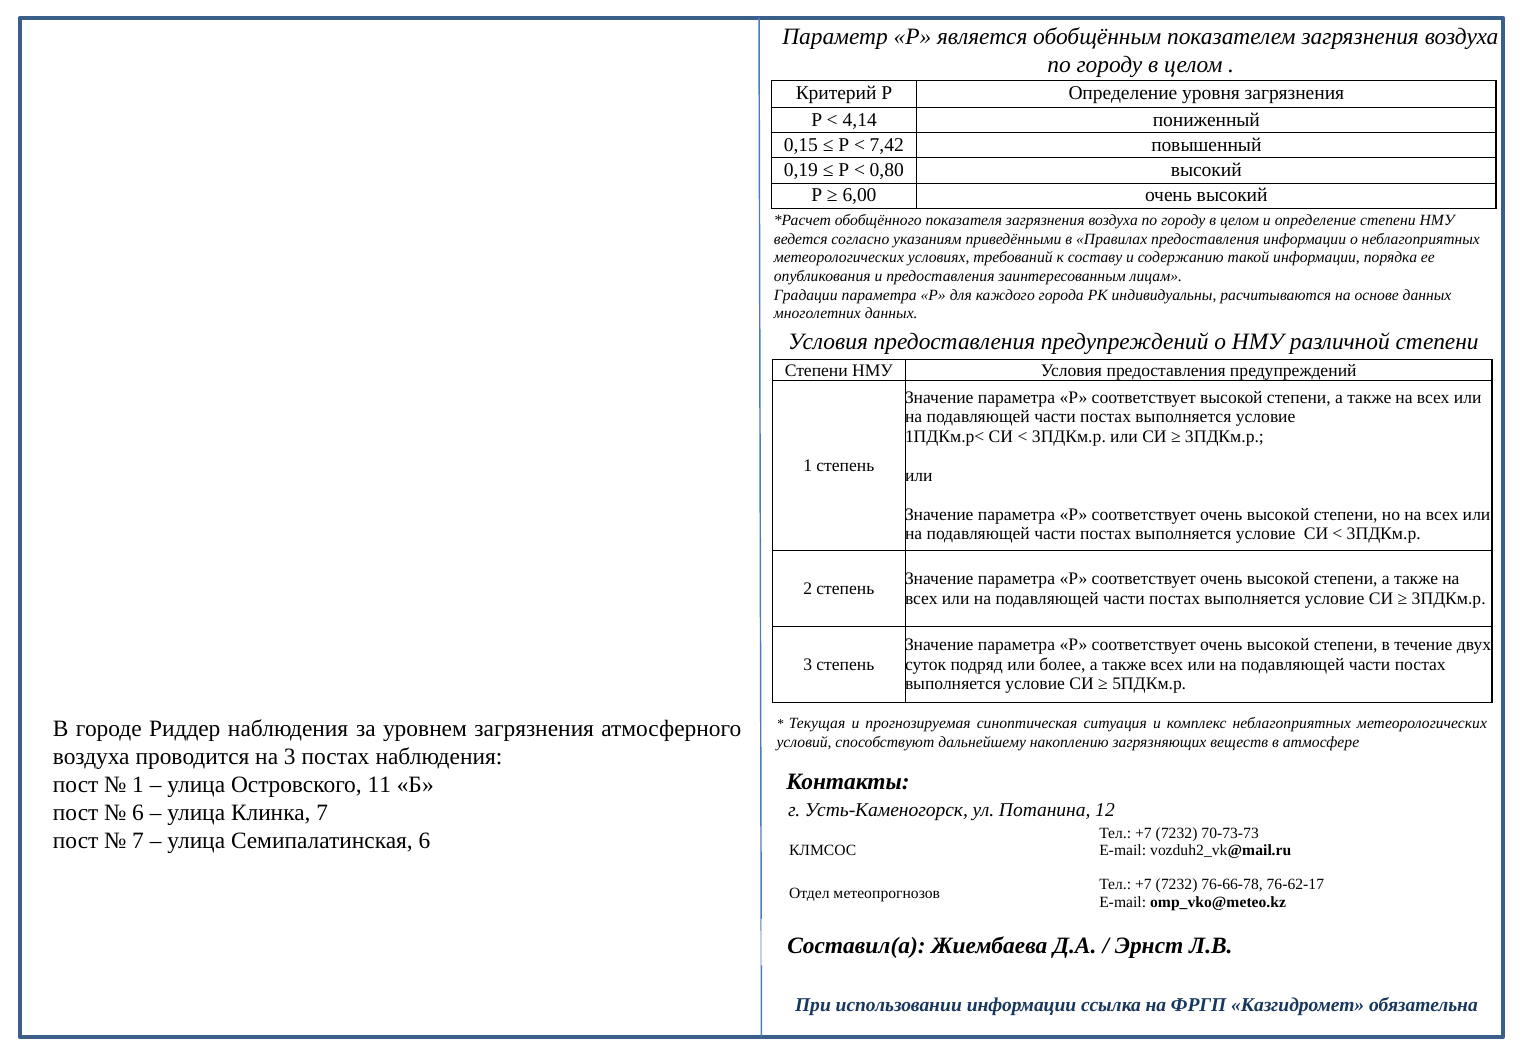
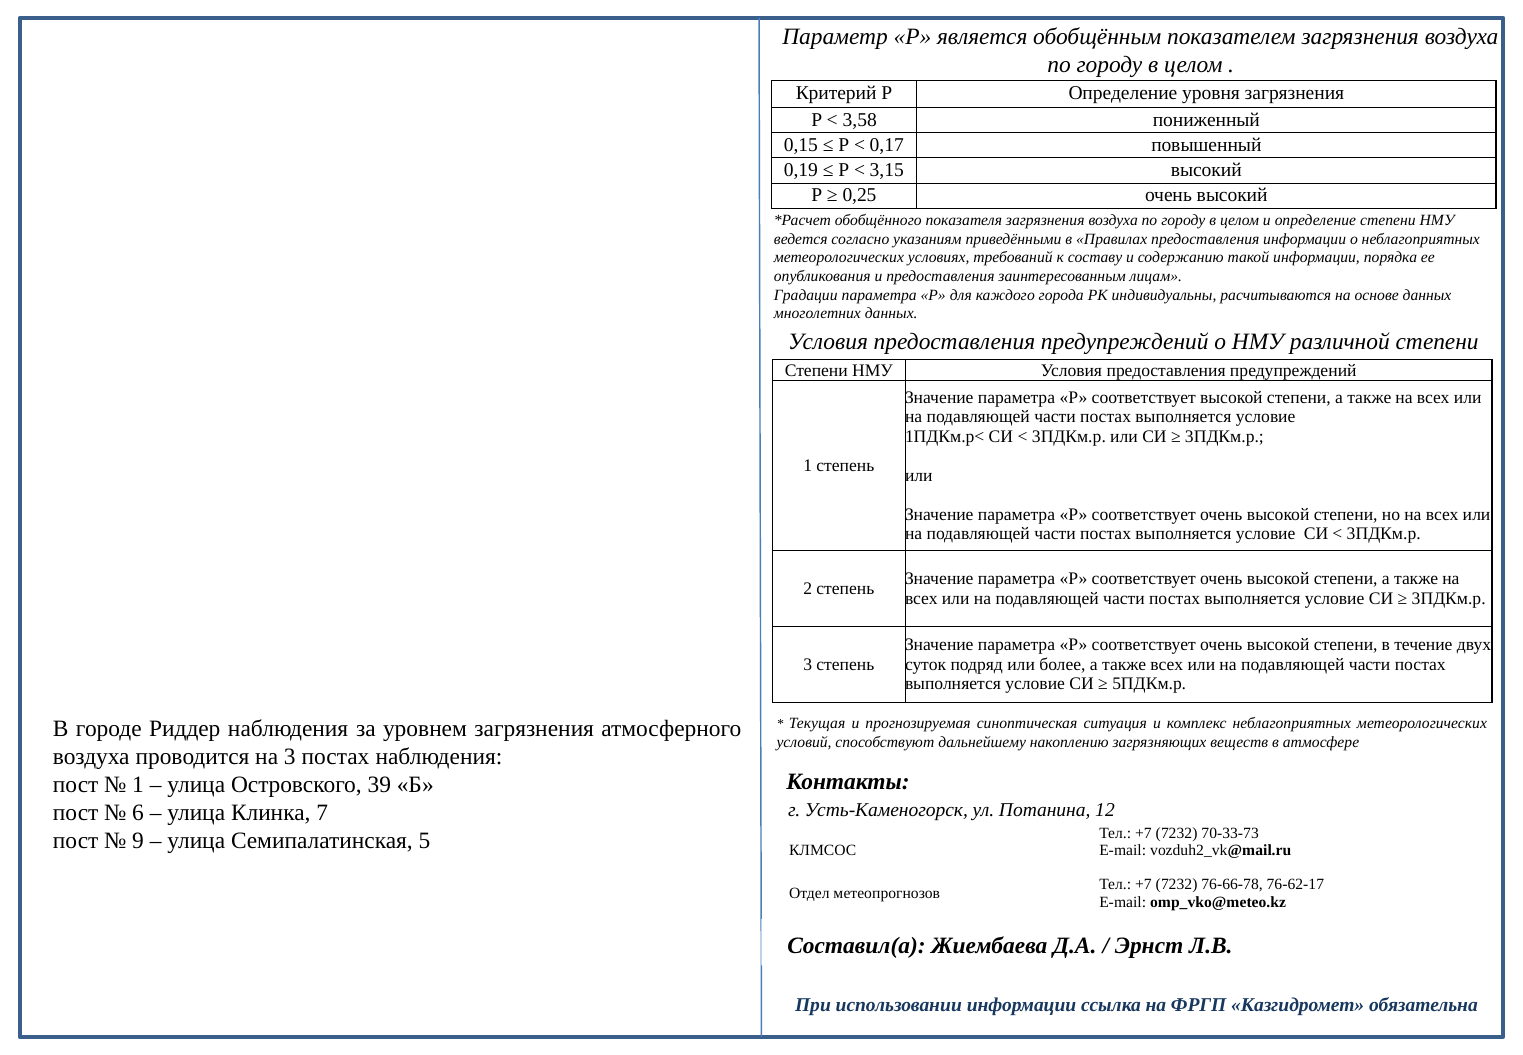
4,14: 4,14 -> 3,58 (860, 120)
7,42: 7,42 -> 0,17 (887, 145)
0,80: 0,80 -> 3,15 (887, 170)
6,00: 6,00 -> 0,25 (860, 195)
11: 11 -> 39 (379, 784)
70-73-73: 70-73-73 -> 70-33-73 (1230, 833)
7: 7 -> 9 (138, 840)
Семипалатинская 6: 6 -> 5 (424, 840)
